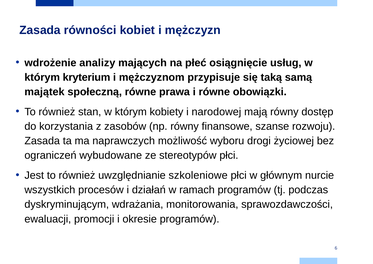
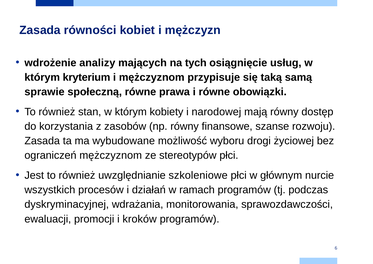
płeć: płeć -> tych (196, 63)
majątek: majątek -> sprawie (44, 92)
naprawczych: naprawczych -> wybudowane (124, 141)
ograniczeń wybudowane: wybudowane -> mężczyznom (111, 155)
dyskryminującym: dyskryminującym -> dyskryminacyjnej (67, 204)
okresie: okresie -> kroków (140, 219)
